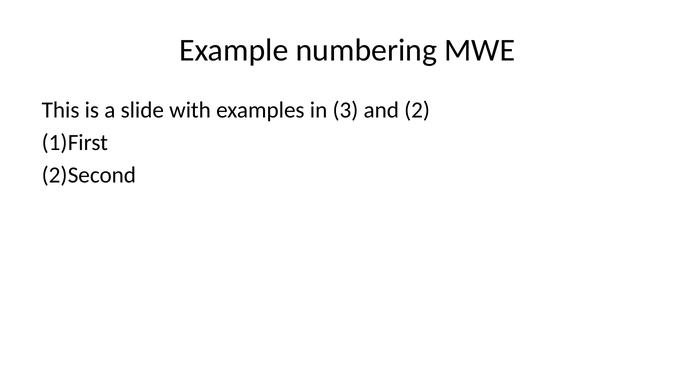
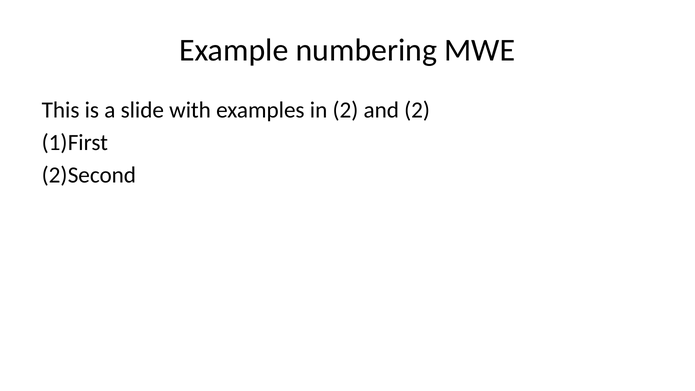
in 3: 3 -> 2 (345, 110)
